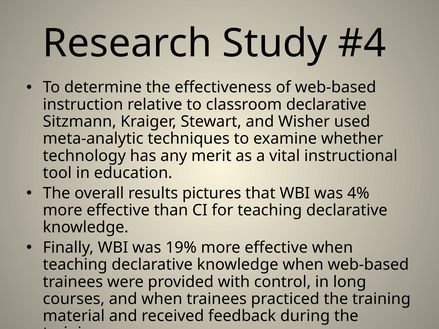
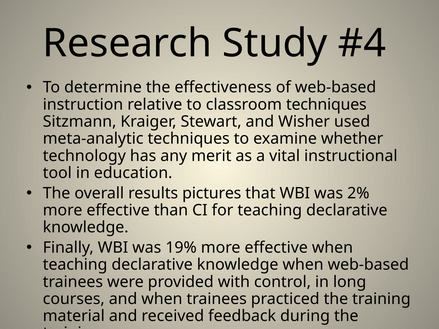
classroom declarative: declarative -> techniques (326, 105)
4%: 4% -> 2% (358, 193)
